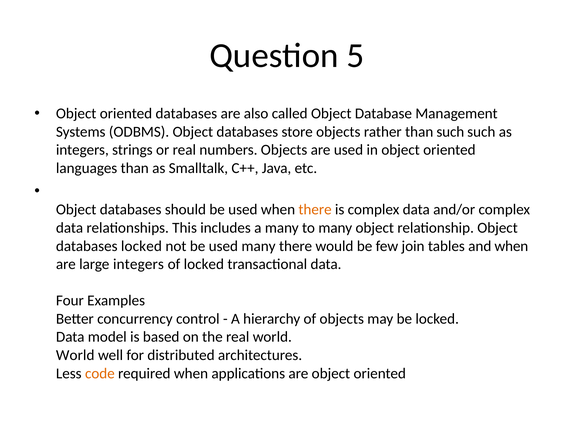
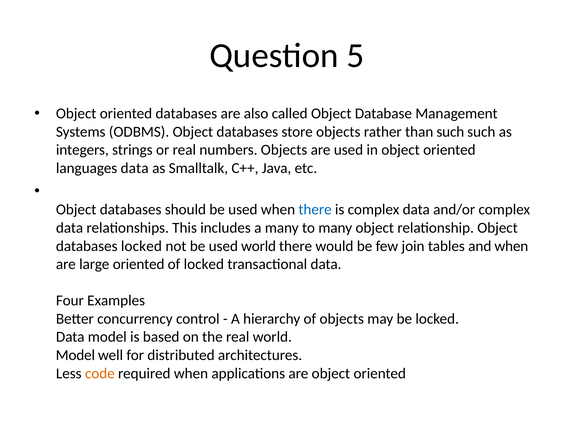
languages than: than -> data (135, 168)
there colour: orange -> blue (315, 209)
used many: many -> world (259, 246)
large integers: integers -> oriented (139, 264)
World: World -> Model (75, 355)
